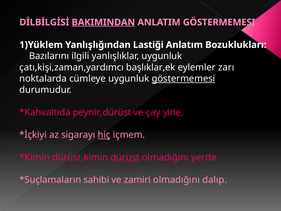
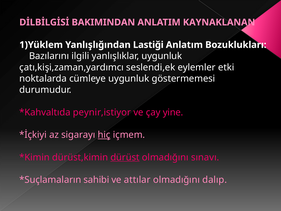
BAKIMINDAN underline: present -> none (103, 22)
ANLATIM GÖSTERMEMESI: GÖSTERMEMESI -> KAYNAKLANAN (219, 22)
başlıklar,ek: başlıklar,ek -> seslendi,ek (151, 67)
zarı: zarı -> etki (226, 67)
göstermemesi underline: present -> none (183, 78)
peynir,dürüst: peynir,dürüst -> peynir,istiyor (102, 112)
yerde: yerde -> sınavı (205, 157)
zamiri: zamiri -> attılar (137, 180)
